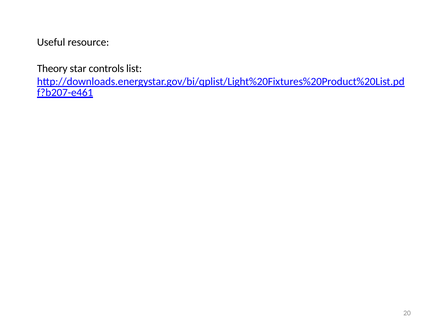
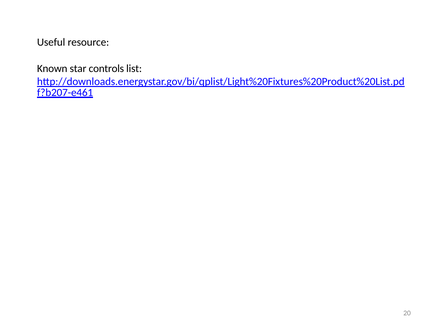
Theory: Theory -> Known (52, 68)
